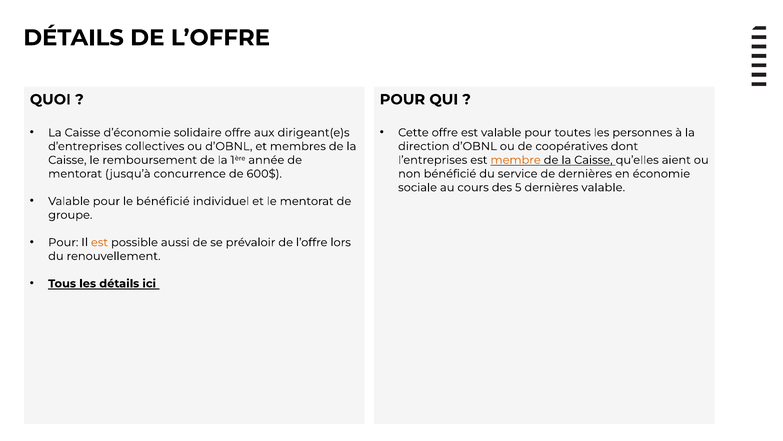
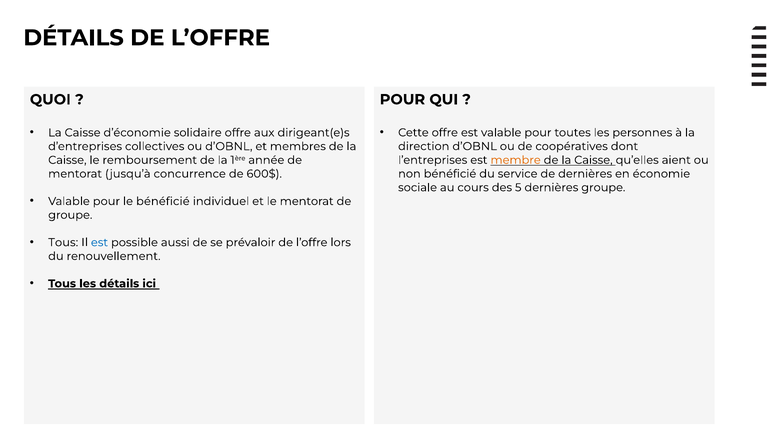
dernières valable: valable -> groupe (603, 187)
Pour: Pour -> Tous (63, 242)
est colour: orange -> blue (99, 242)
